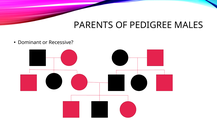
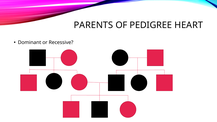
MALES: MALES -> HEART (189, 25)
